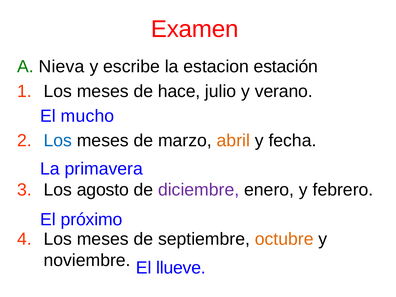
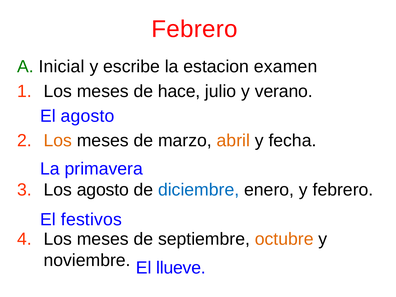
Examen: Examen -> Febrero (195, 29)
Nieva: Nieva -> Inicial (62, 67)
estación: estación -> examen (286, 67)
El mucho: mucho -> agosto (88, 116)
Los colour: blue -> orange (58, 141)
diciembre colour: purple -> blue (199, 190)
próximo: próximo -> festivos (91, 220)
